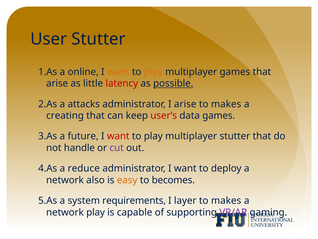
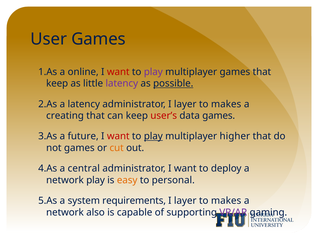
User Stutter: Stutter -> Games (99, 39)
want colour: orange -> red (118, 72)
play colour: orange -> purple (153, 72)
arise: arise -> keep (57, 83)
latency colour: red -> purple (122, 83)
a attacks: attacks -> latency (84, 104)
administrator I arise: arise -> layer (185, 104)
play underline: none -> present (153, 136)
multiplayer stutter: stutter -> higher (235, 136)
not handle: handle -> games (79, 148)
cut colour: purple -> orange (117, 148)
reduce: reduce -> central (84, 168)
network also: also -> play (96, 180)
becomes: becomes -> personal (173, 180)
network play: play -> also (96, 212)
